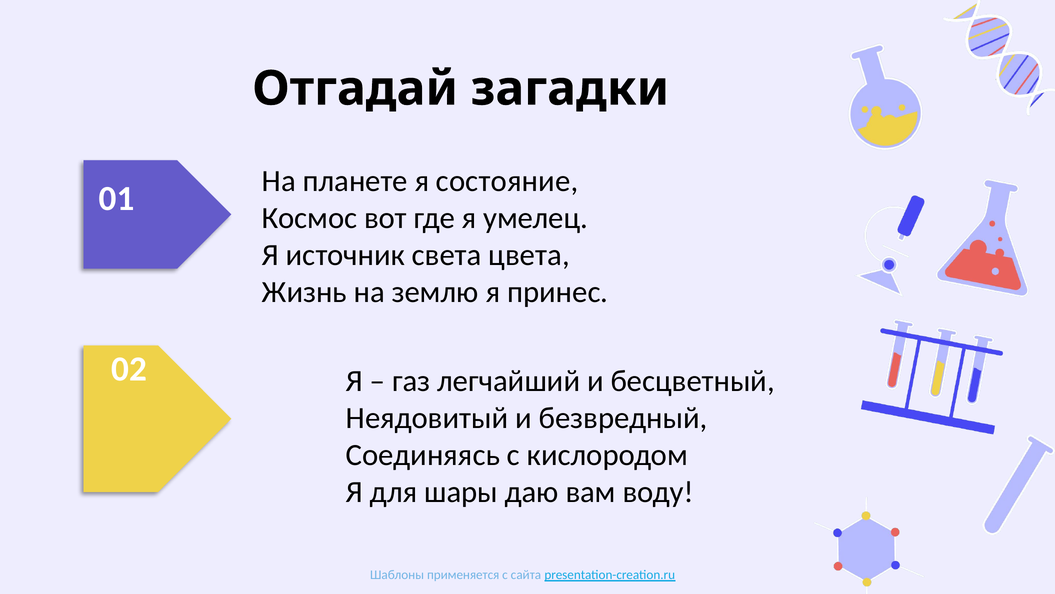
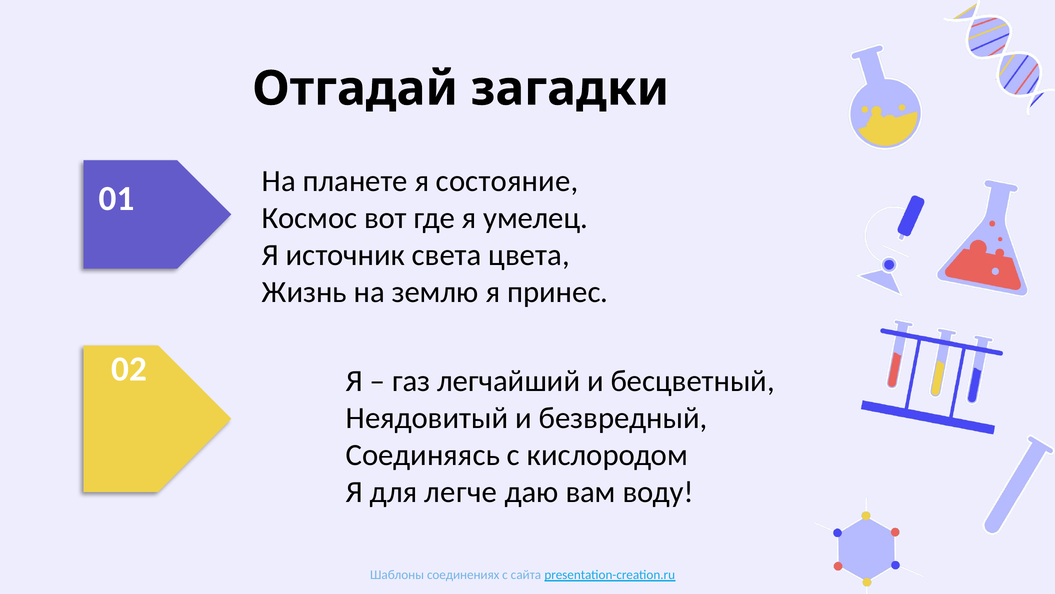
шары: шары -> легче (461, 491)
применяется: применяется -> соединениях (463, 574)
